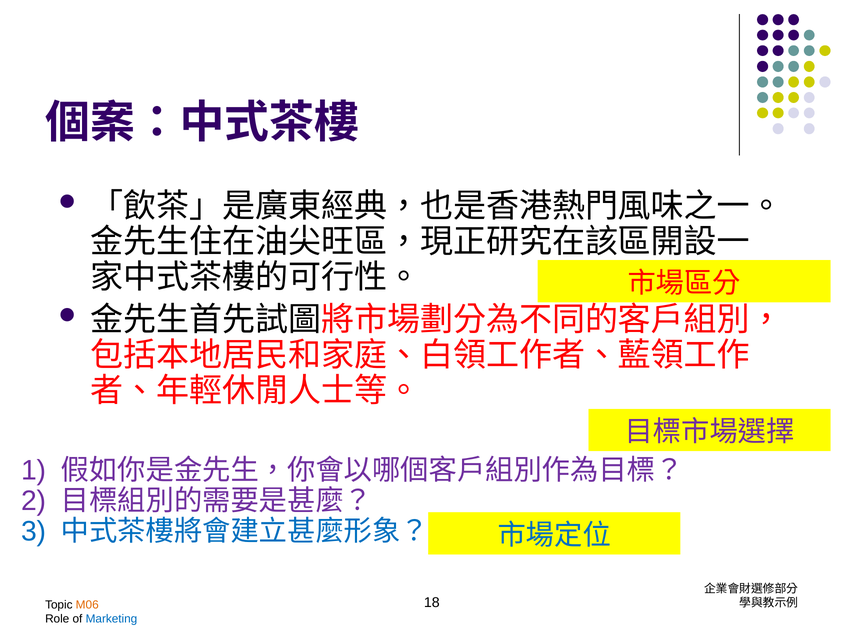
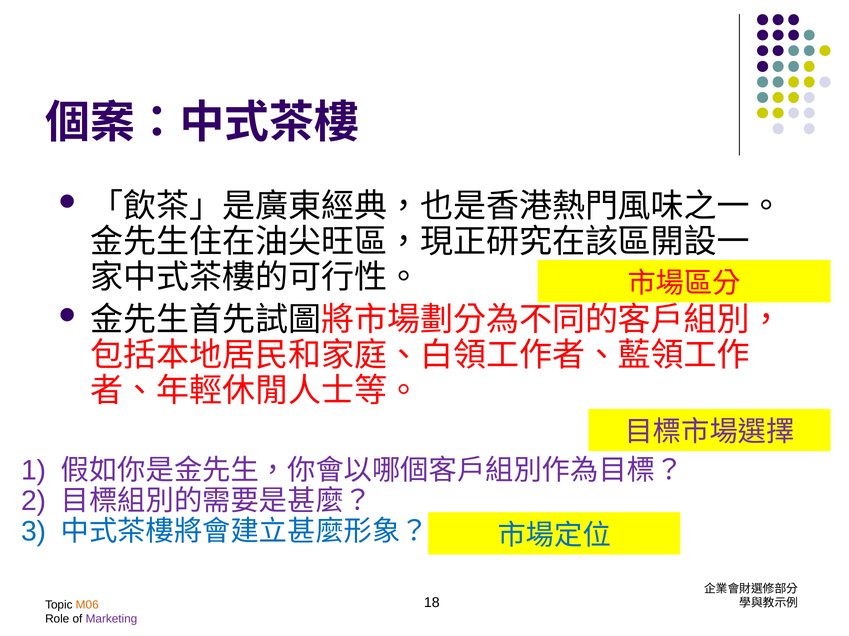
Marketing colour: blue -> purple (111, 620)
